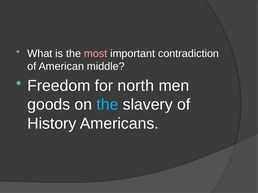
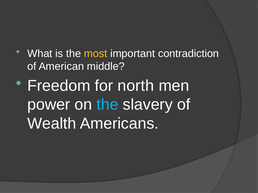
most colour: pink -> yellow (96, 54)
goods: goods -> power (49, 105)
History: History -> Wealth (52, 124)
